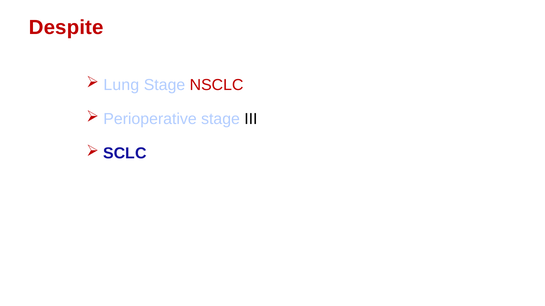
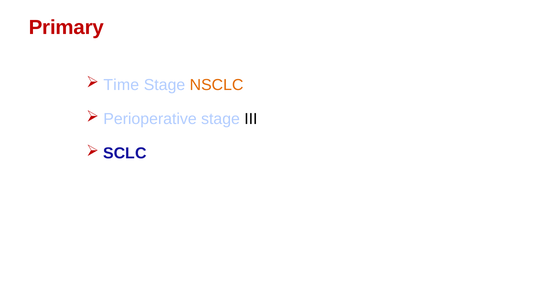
Despite: Despite -> Primary (66, 27)
Lung: Lung -> Time (121, 85)
NSCLC colour: red -> orange (217, 85)
